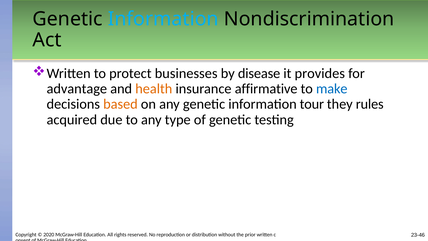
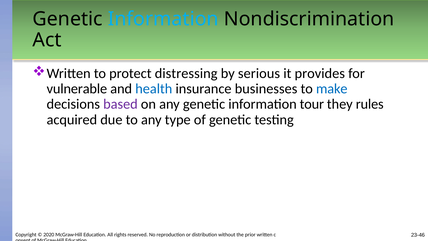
businesses: businesses -> distressing (186, 73)
disease: disease -> serious (259, 73)
advantage: advantage -> vulnerable (77, 89)
health colour: orange -> blue (154, 89)
affirmative: affirmative -> businesses (266, 89)
based colour: orange -> purple (120, 104)
